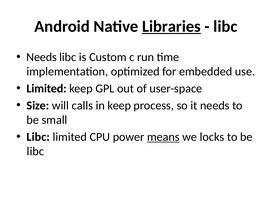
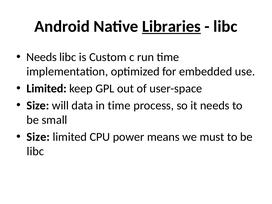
calls: calls -> data (82, 105)
in keep: keep -> time (119, 105)
Libc: Libc -> Size (38, 137)
means underline: present -> none (163, 137)
locks: locks -> must (212, 137)
